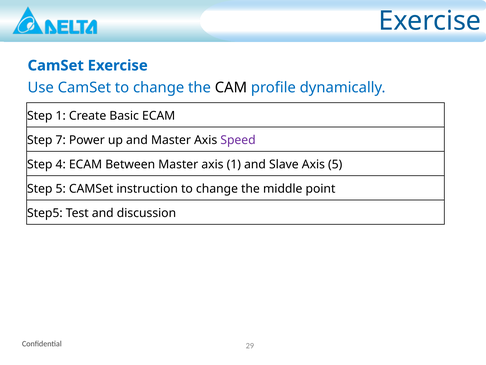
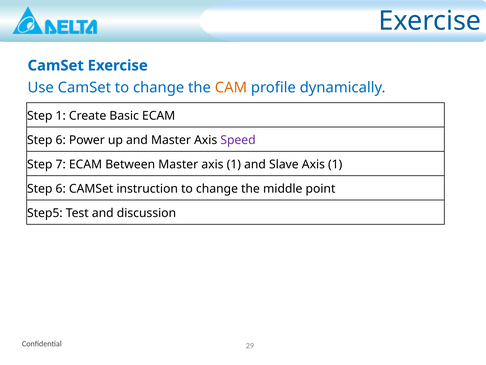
CAM colour: black -> orange (231, 87)
7: 7 -> 6 (61, 140)
4: 4 -> 7 (61, 164)
Slave Axis 5: 5 -> 1 (335, 164)
5: 5 -> 6 (61, 188)
